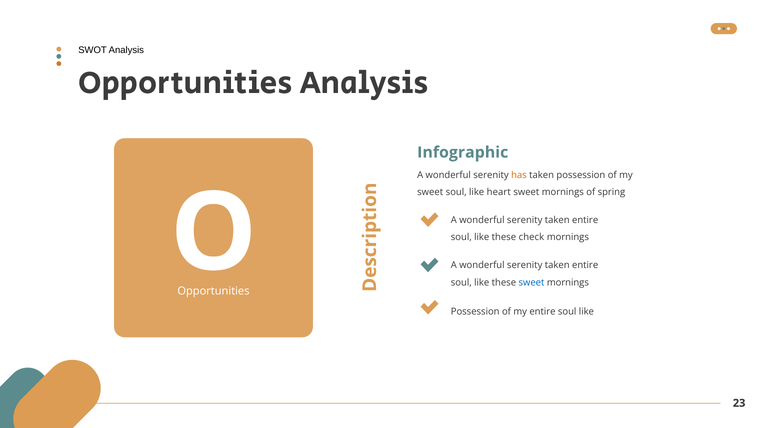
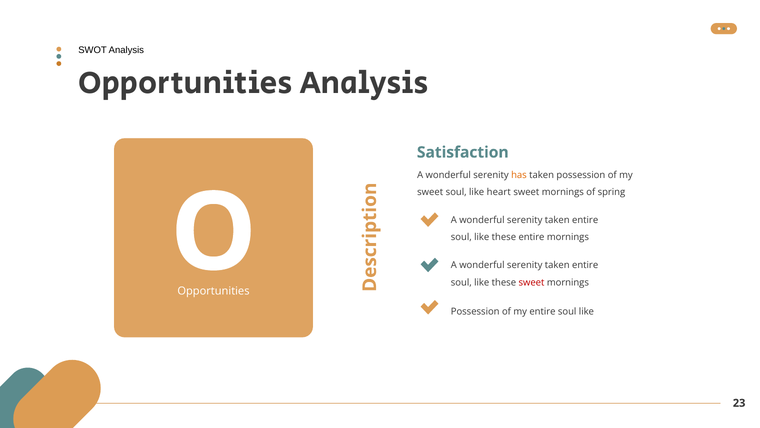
Infographic: Infographic -> Satisfaction (463, 152)
these check: check -> entire (531, 237)
sweet colour: blue -> red (531, 282)
